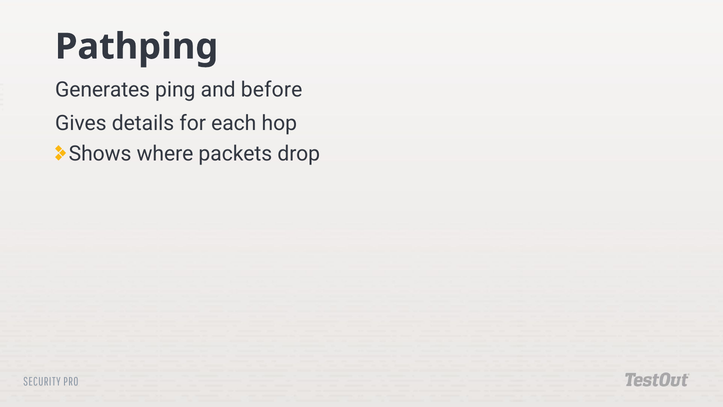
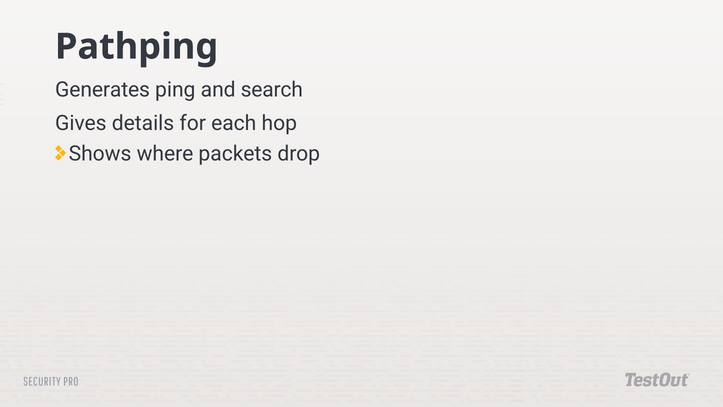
before: before -> search (272, 90)
